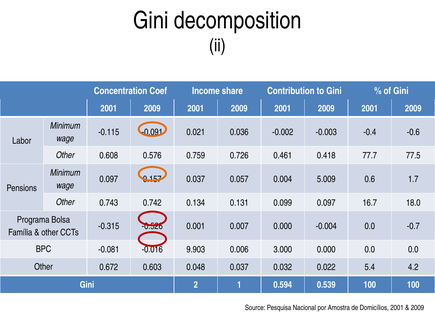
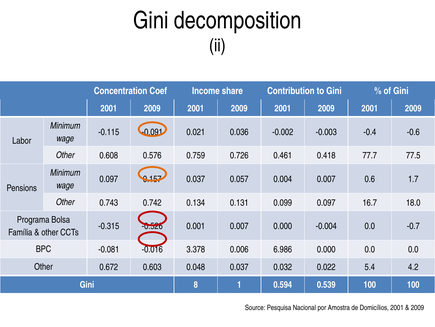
0.004 5.009: 5.009 -> 0.007 (326, 179)
9.903: 9.903 -> 3.378 (196, 249)
3.000: 3.000 -> 6.986 (283, 249)
2: 2 -> 8 (196, 284)
